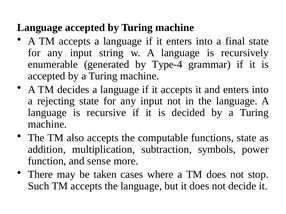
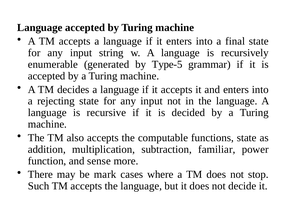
Type-4: Type-4 -> Type-5 (167, 64)
symbols: symbols -> familiar (217, 150)
taken: taken -> mark (105, 175)
